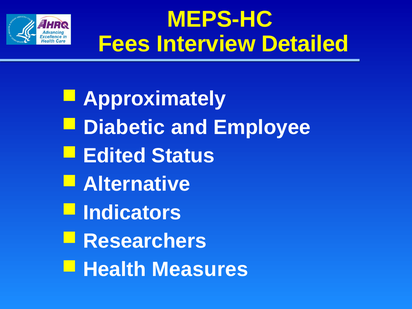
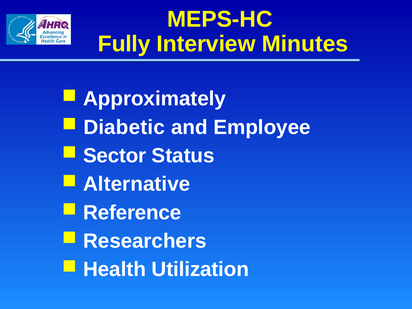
Fees: Fees -> Fully (124, 44)
Detailed: Detailed -> Minutes (305, 44)
Edited: Edited -> Sector (115, 156)
Indicators: Indicators -> Reference (132, 213)
Measures: Measures -> Utilization (200, 269)
